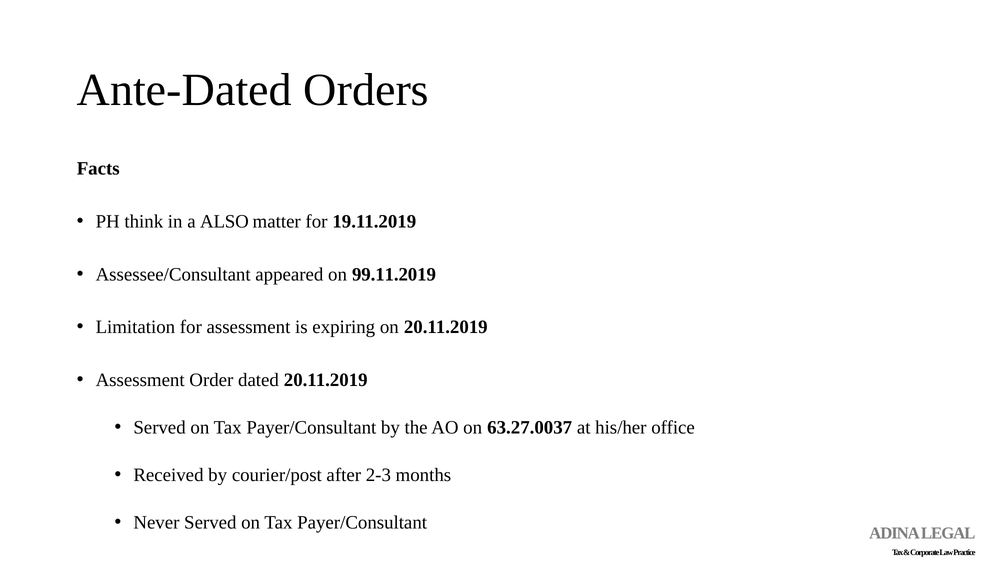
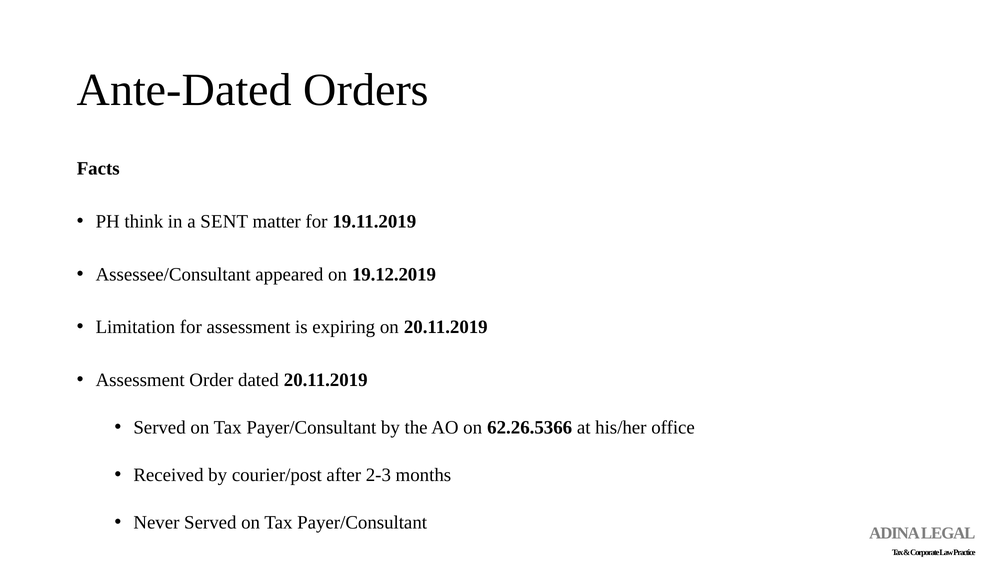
ALSO: ALSO -> SENT (224, 222)
99.11.2019: 99.11.2019 -> 19.12.2019 (394, 275)
63.27.0037: 63.27.0037 -> 62.26.5366 (530, 428)
